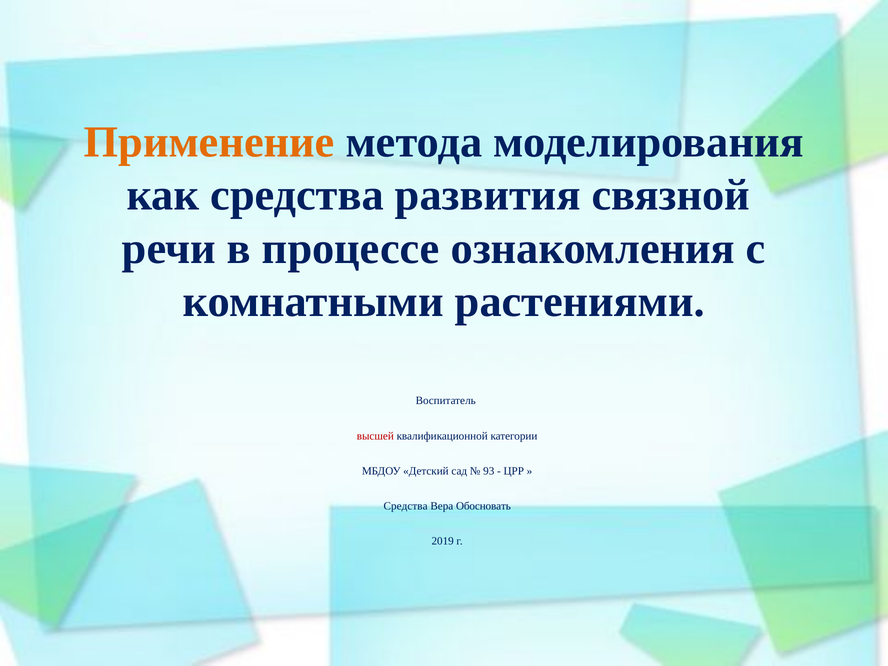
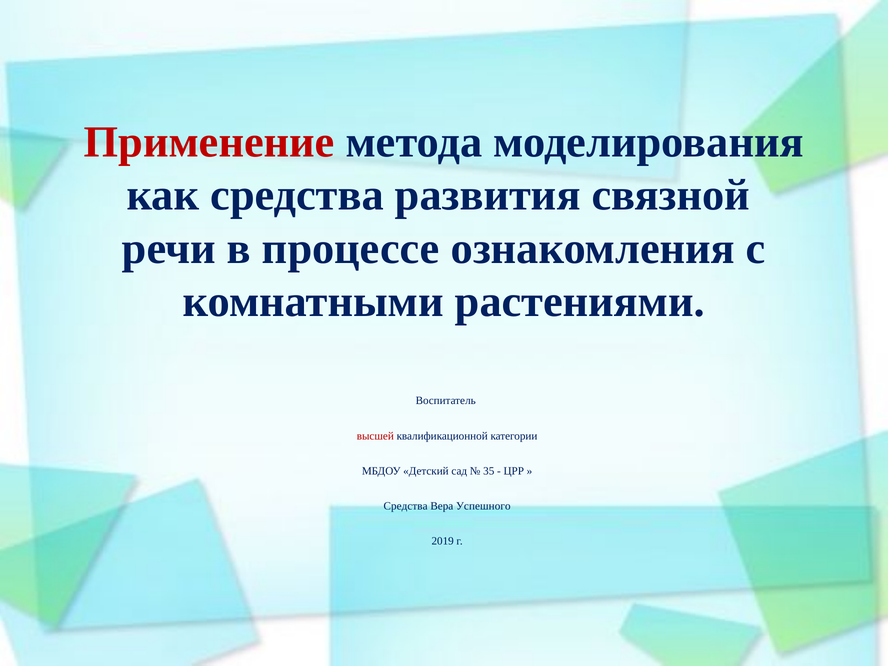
Применение colour: orange -> red (209, 142)
93: 93 -> 35 (489, 471)
Обосновать: Обосновать -> Успешного (483, 506)
